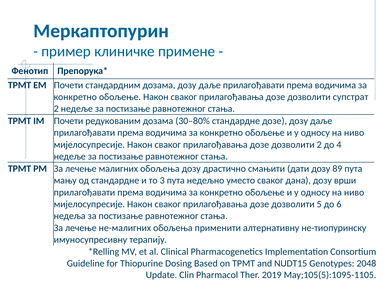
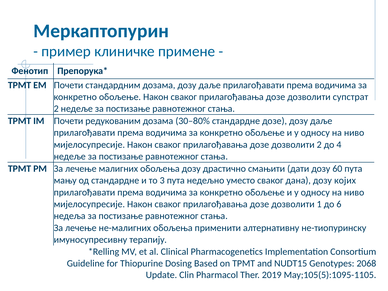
89: 89 -> 60 (337, 169)
врши: врши -> којих (345, 180)
5: 5 -> 1 (319, 204)
2048: 2048 -> 2068 (366, 263)
